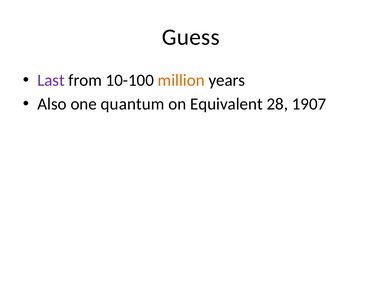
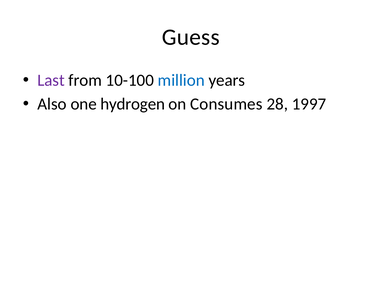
million colour: orange -> blue (181, 80)
quantum: quantum -> hydrogen (133, 104)
Equivalent: Equivalent -> Consumes (226, 104)
1907: 1907 -> 1997 (309, 104)
